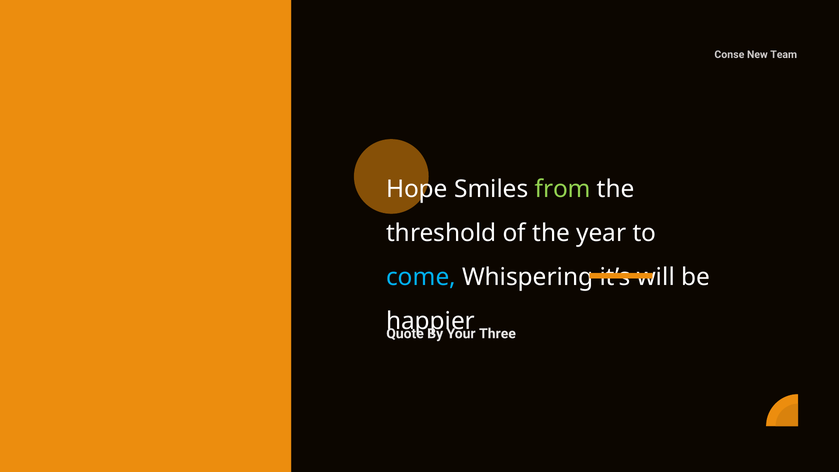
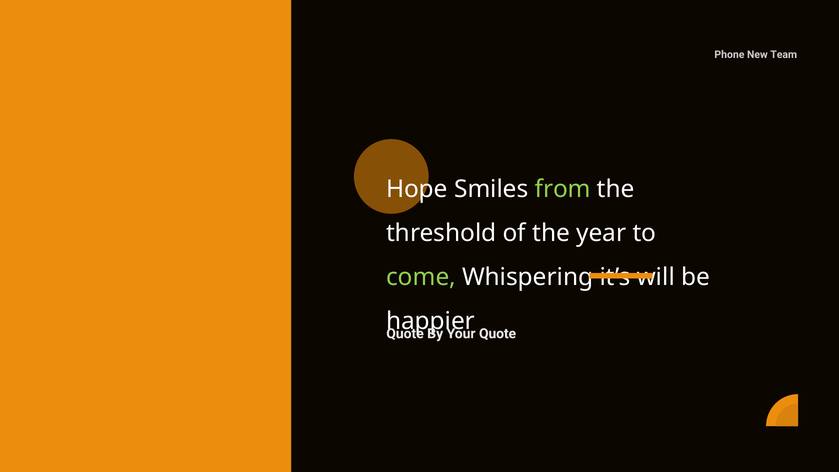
Conse: Conse -> Phone (729, 54)
come colour: light blue -> light green (421, 277)
Three: Three -> Quote (498, 334)
